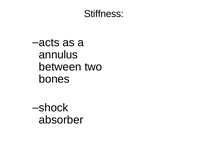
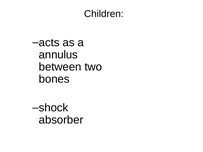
Stiffness: Stiffness -> Children (104, 14)
